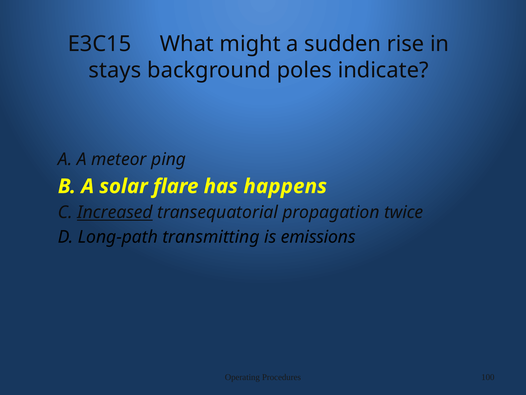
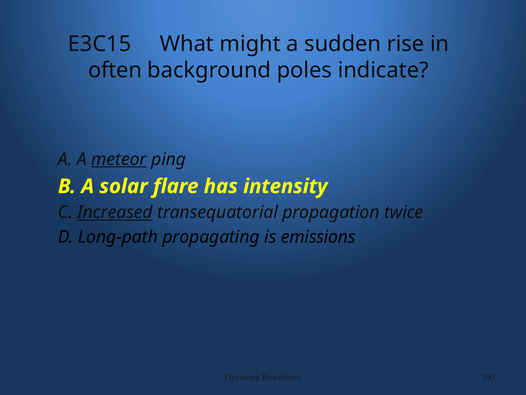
stays: stays -> often (115, 70)
meteor underline: none -> present (119, 159)
happens: happens -> intensity (285, 186)
transmitting: transmitting -> propagating (211, 237)
